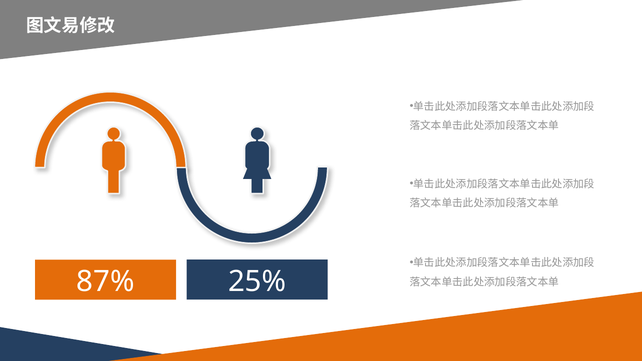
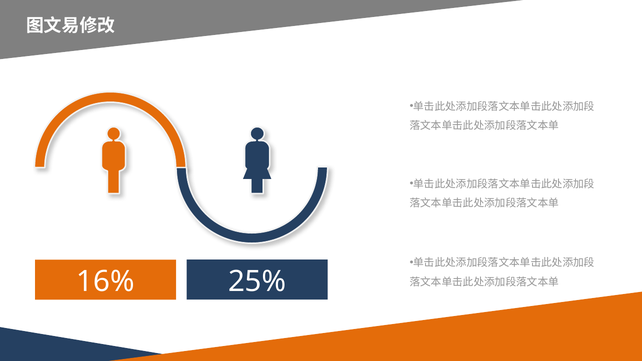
87%: 87% -> 16% (106, 282)
